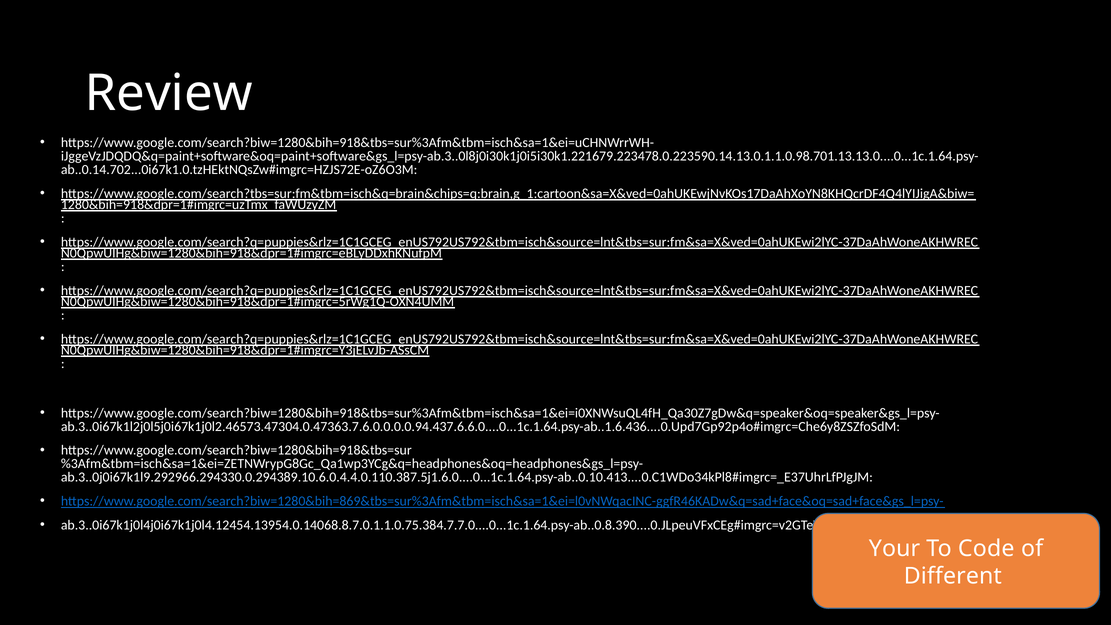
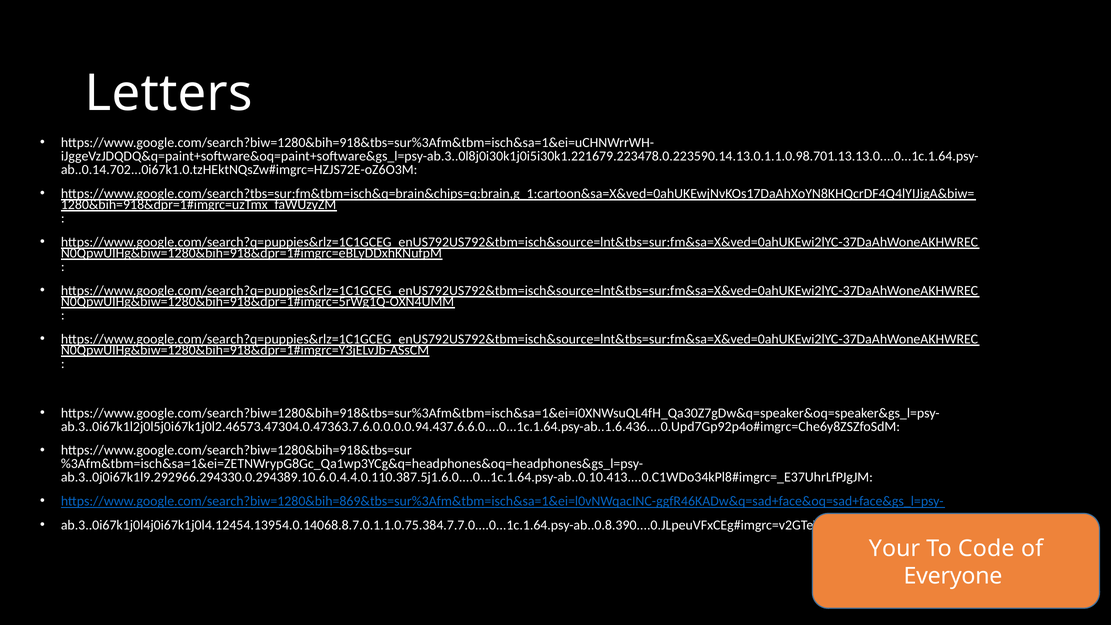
Review: Review -> Letters (169, 93)
Different: Different -> Everyone (953, 576)
